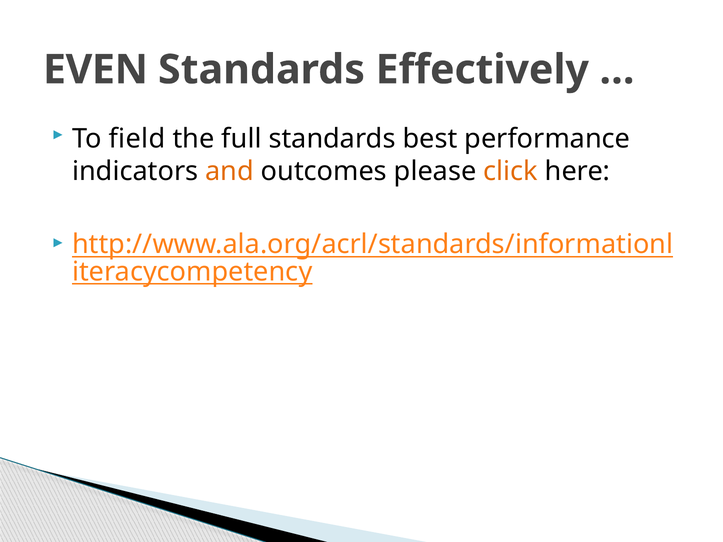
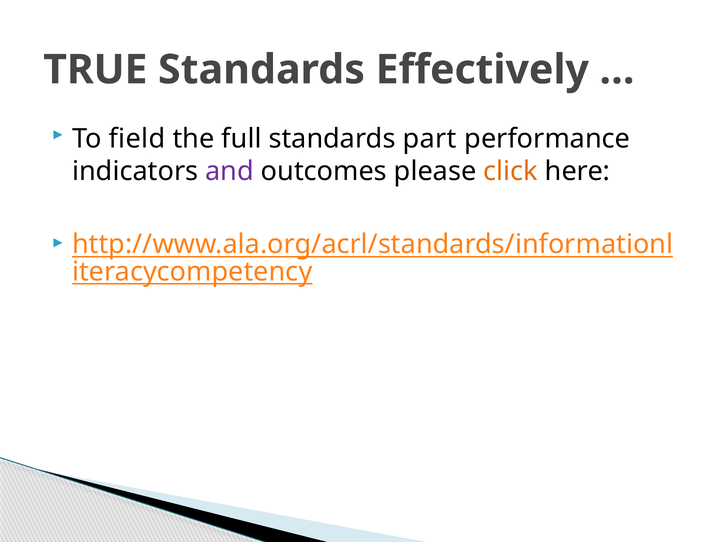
EVEN: EVEN -> TRUE (95, 70)
best: best -> part (430, 139)
and colour: orange -> purple (230, 171)
